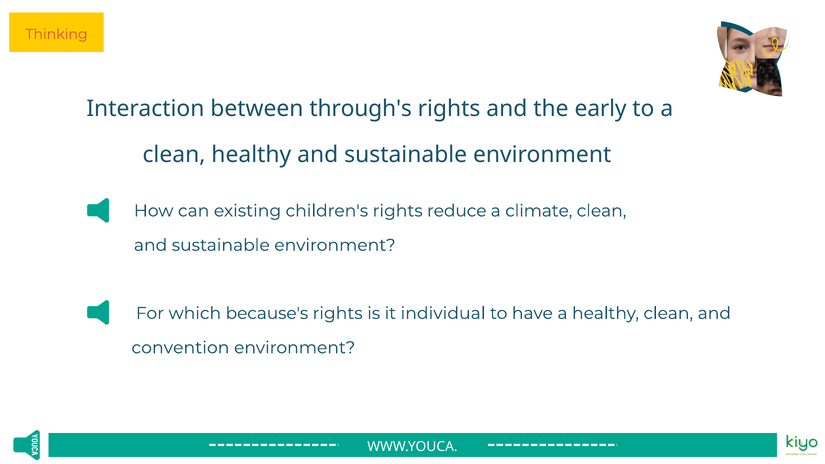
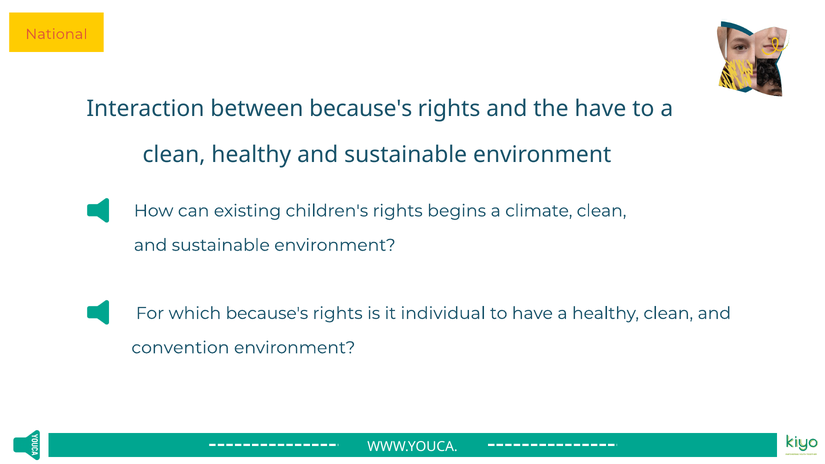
Thinking: Thinking -> National (56, 34)
between through's: through's -> because's (361, 109)
the early: early -> have (600, 109)
reduce: reduce -> begins (457, 211)
